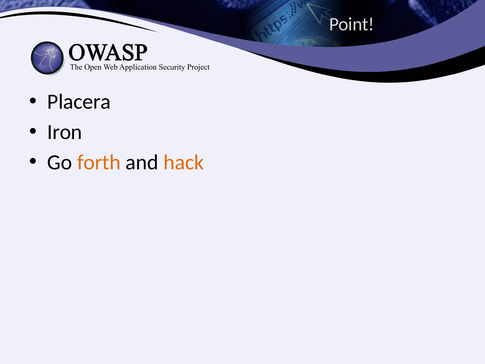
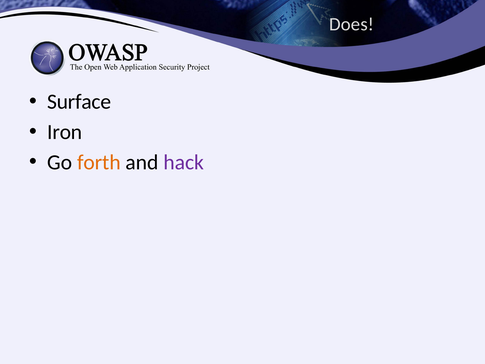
Point: Point -> Does (352, 24)
Placera: Placera -> Surface (79, 102)
hack colour: orange -> purple (184, 162)
